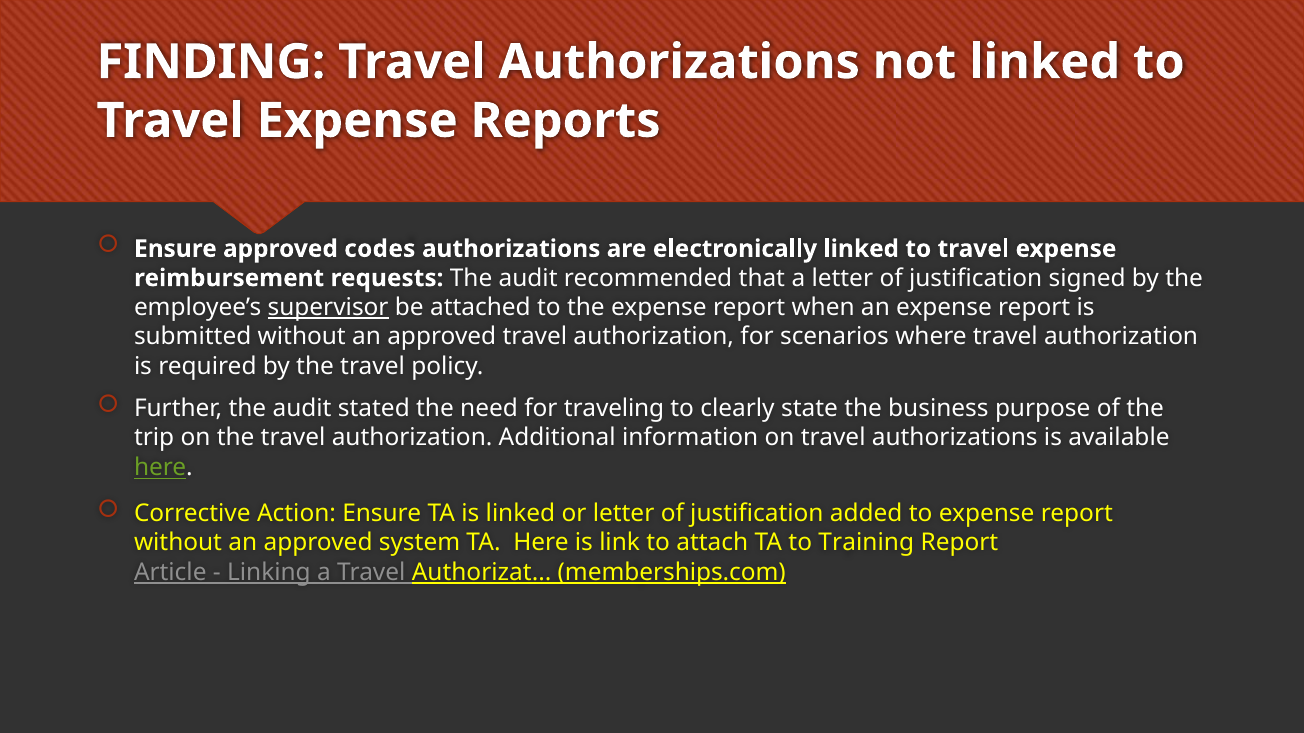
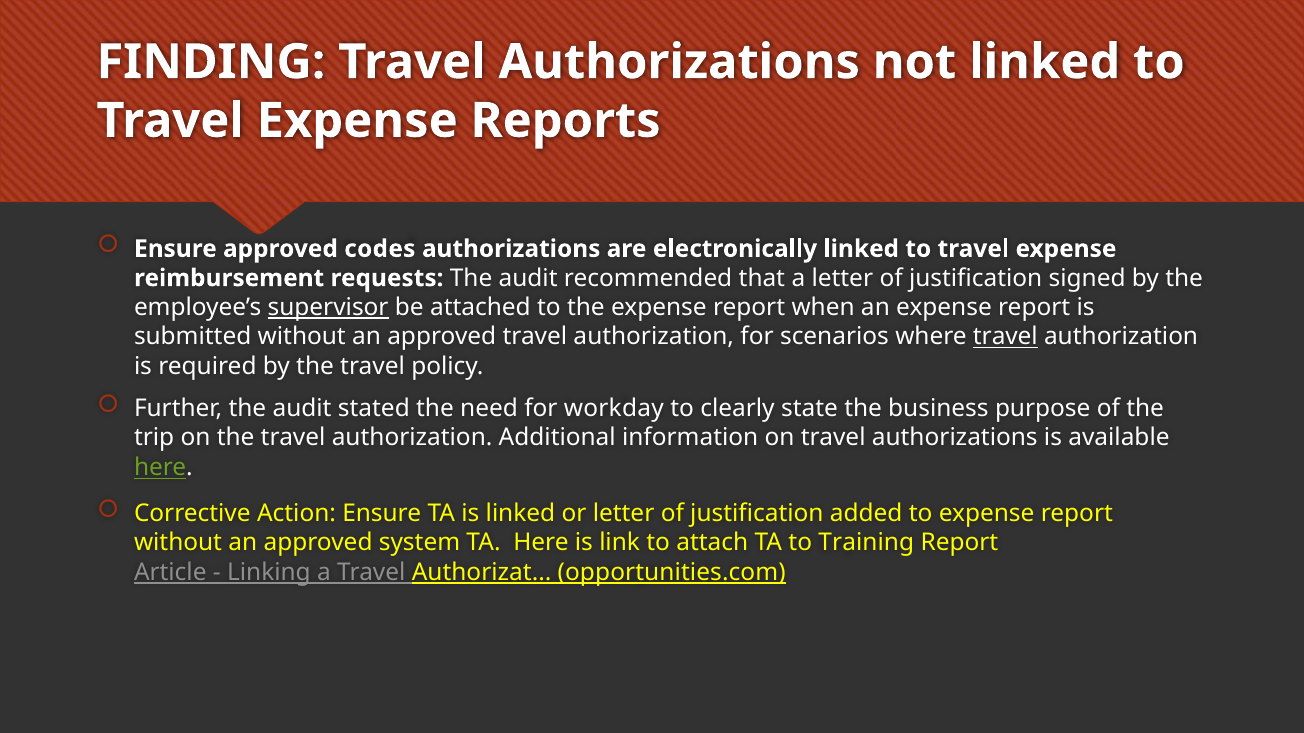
travel underline: none -> present (1005, 337)
traveling: traveling -> workday (614, 409)
memberships.com: memberships.com -> opportunities.com (672, 572)
